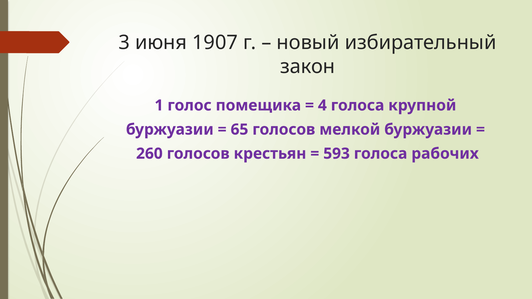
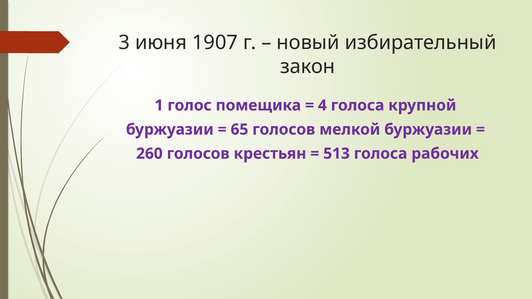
593: 593 -> 513 (337, 154)
